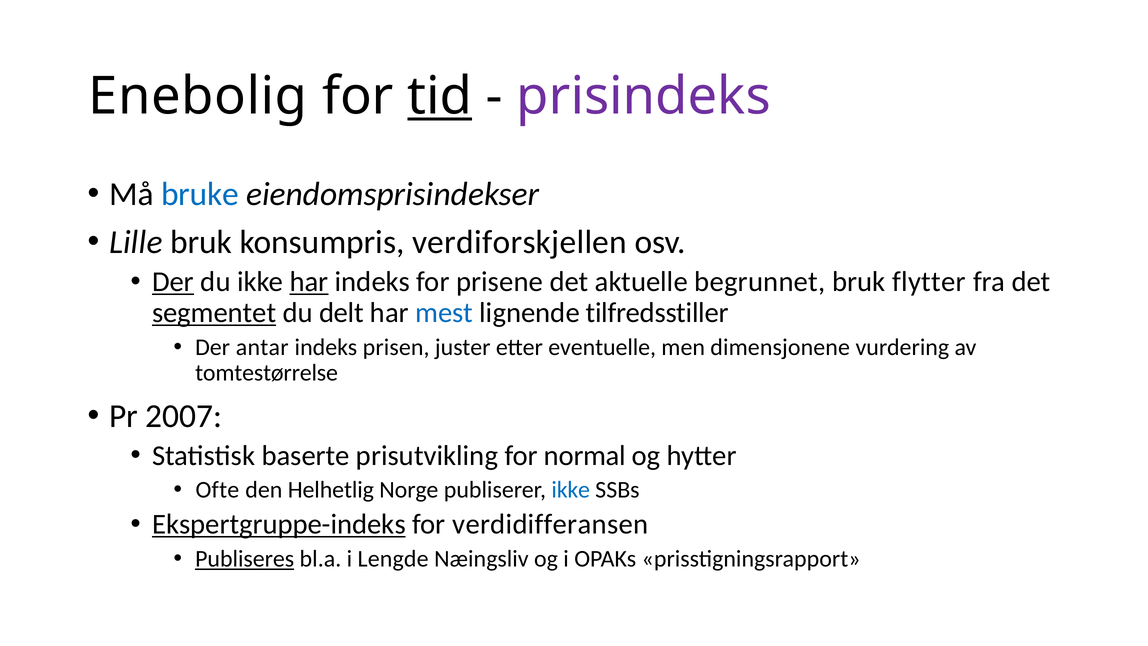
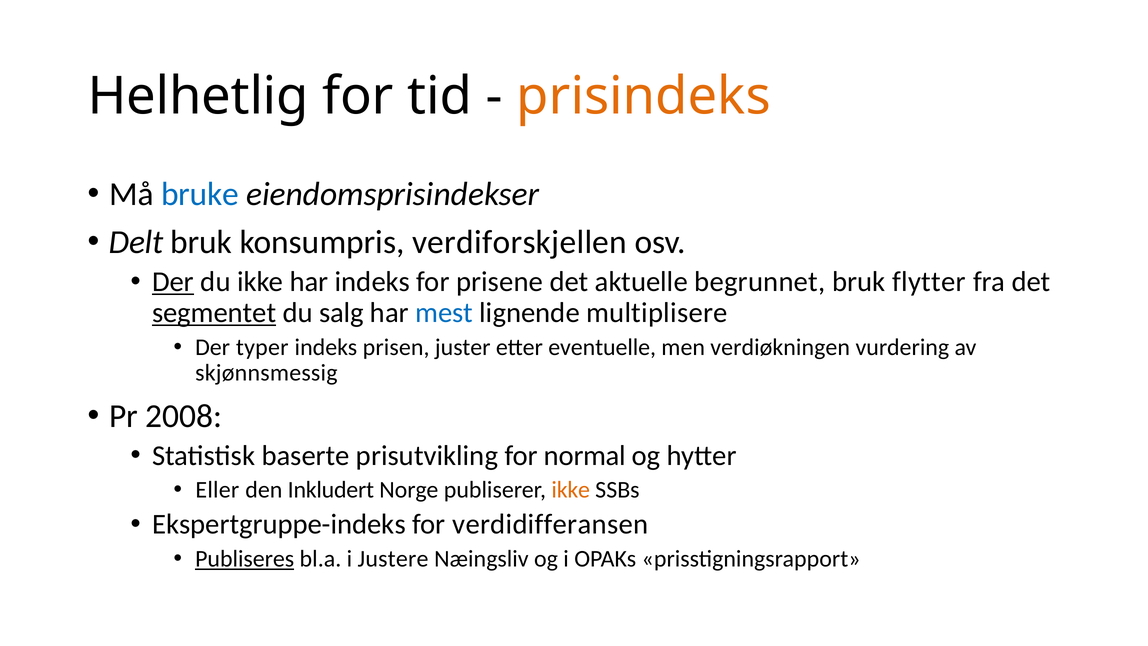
Enebolig: Enebolig -> Helhetlig (198, 96)
tid underline: present -> none (440, 96)
prisindeks colour: purple -> orange (644, 96)
Lille: Lille -> Delt (136, 242)
har underline: present -> none (309, 282)
delt: delt -> salg (341, 313)
tilfredsstiller: tilfredsstiller -> multiplisere (657, 313)
antar: antar -> typer (262, 347)
dimensjonene: dimensjonene -> verdiøkningen (780, 347)
tomtestørrelse: tomtestørrelse -> skjønnsmessig (266, 373)
2007: 2007 -> 2008 (184, 416)
Ofte: Ofte -> Eller (217, 490)
Helhetlig: Helhetlig -> Inkludert (331, 490)
ikke colour: blue -> orange (571, 490)
Ekspertgruppe-indeks underline: present -> none (279, 524)
Lengde: Lengde -> Justere (393, 559)
